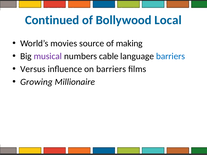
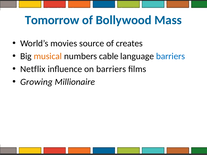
Continued: Continued -> Tomorrow (52, 20)
Local: Local -> Mass (168, 20)
making: making -> creates (129, 43)
musical colour: purple -> orange (48, 56)
Versus: Versus -> Netflix (33, 69)
